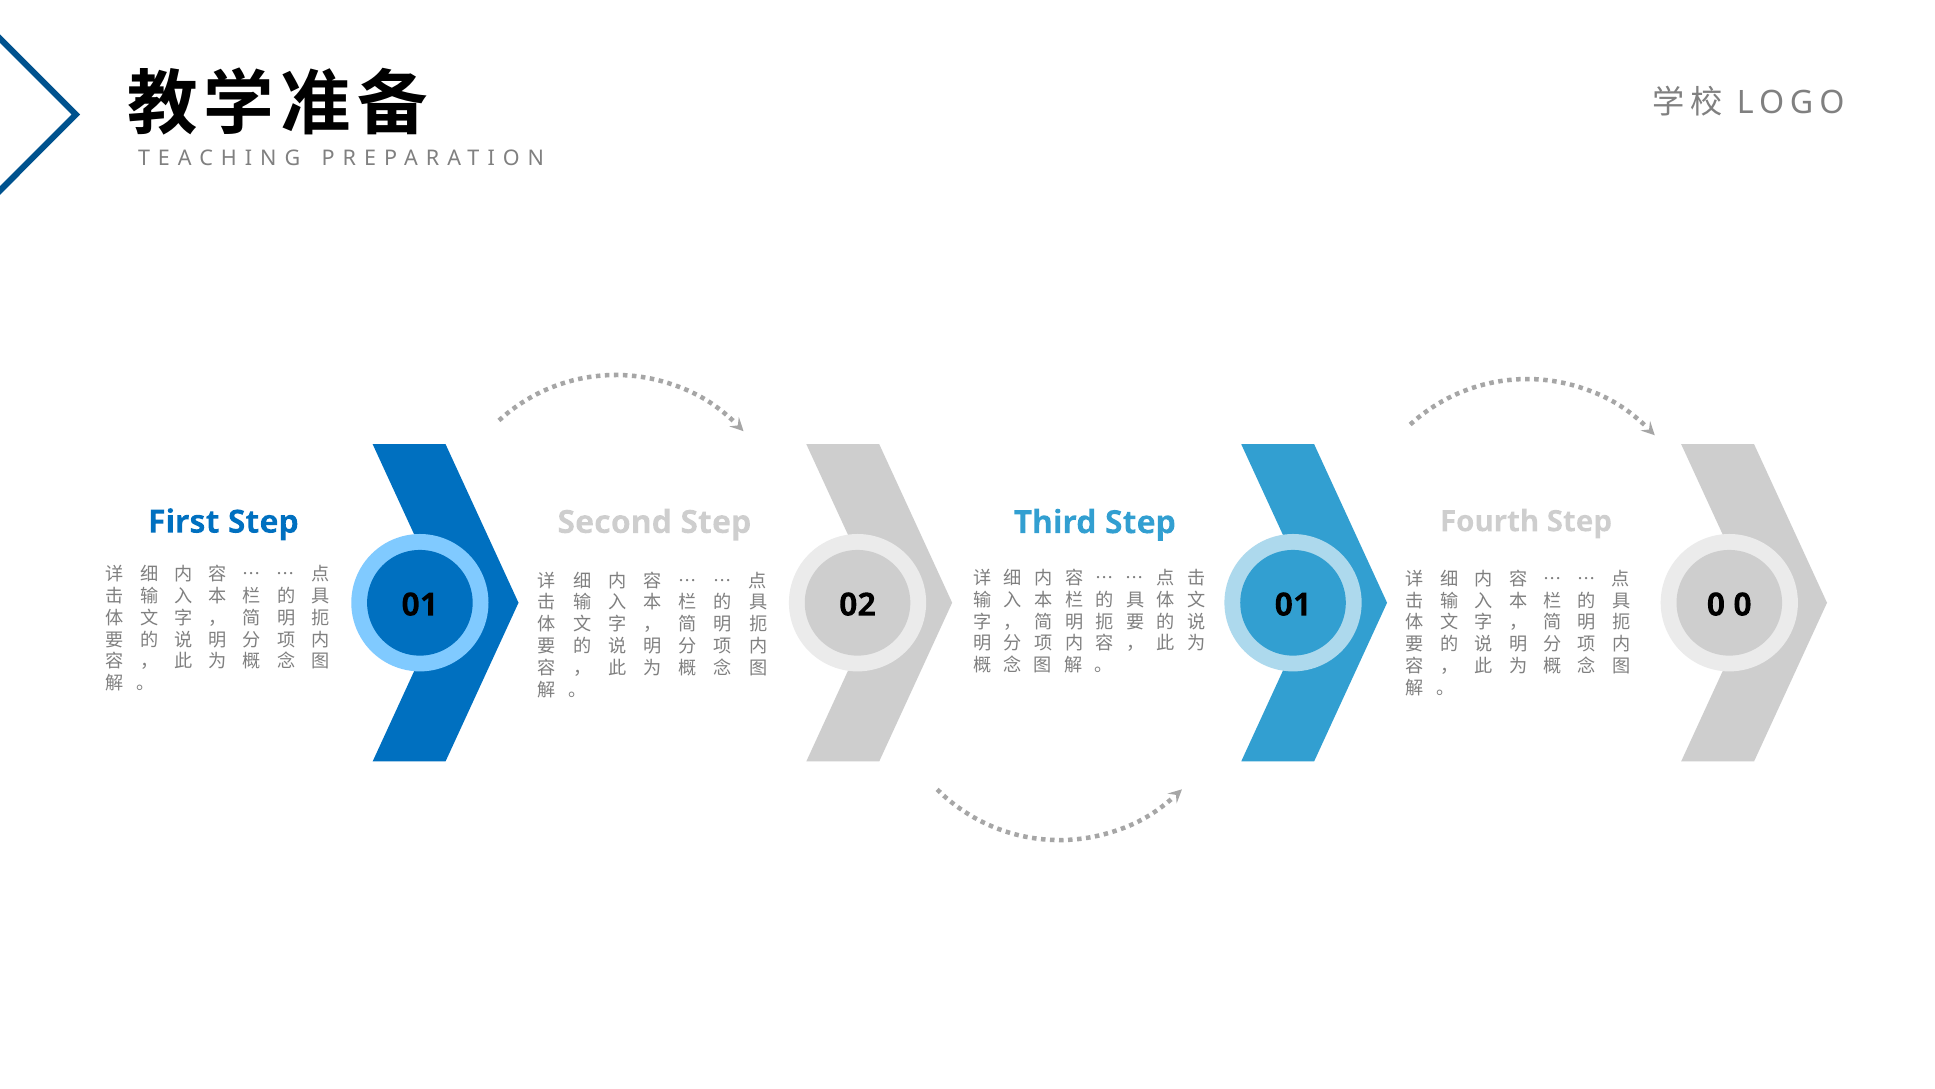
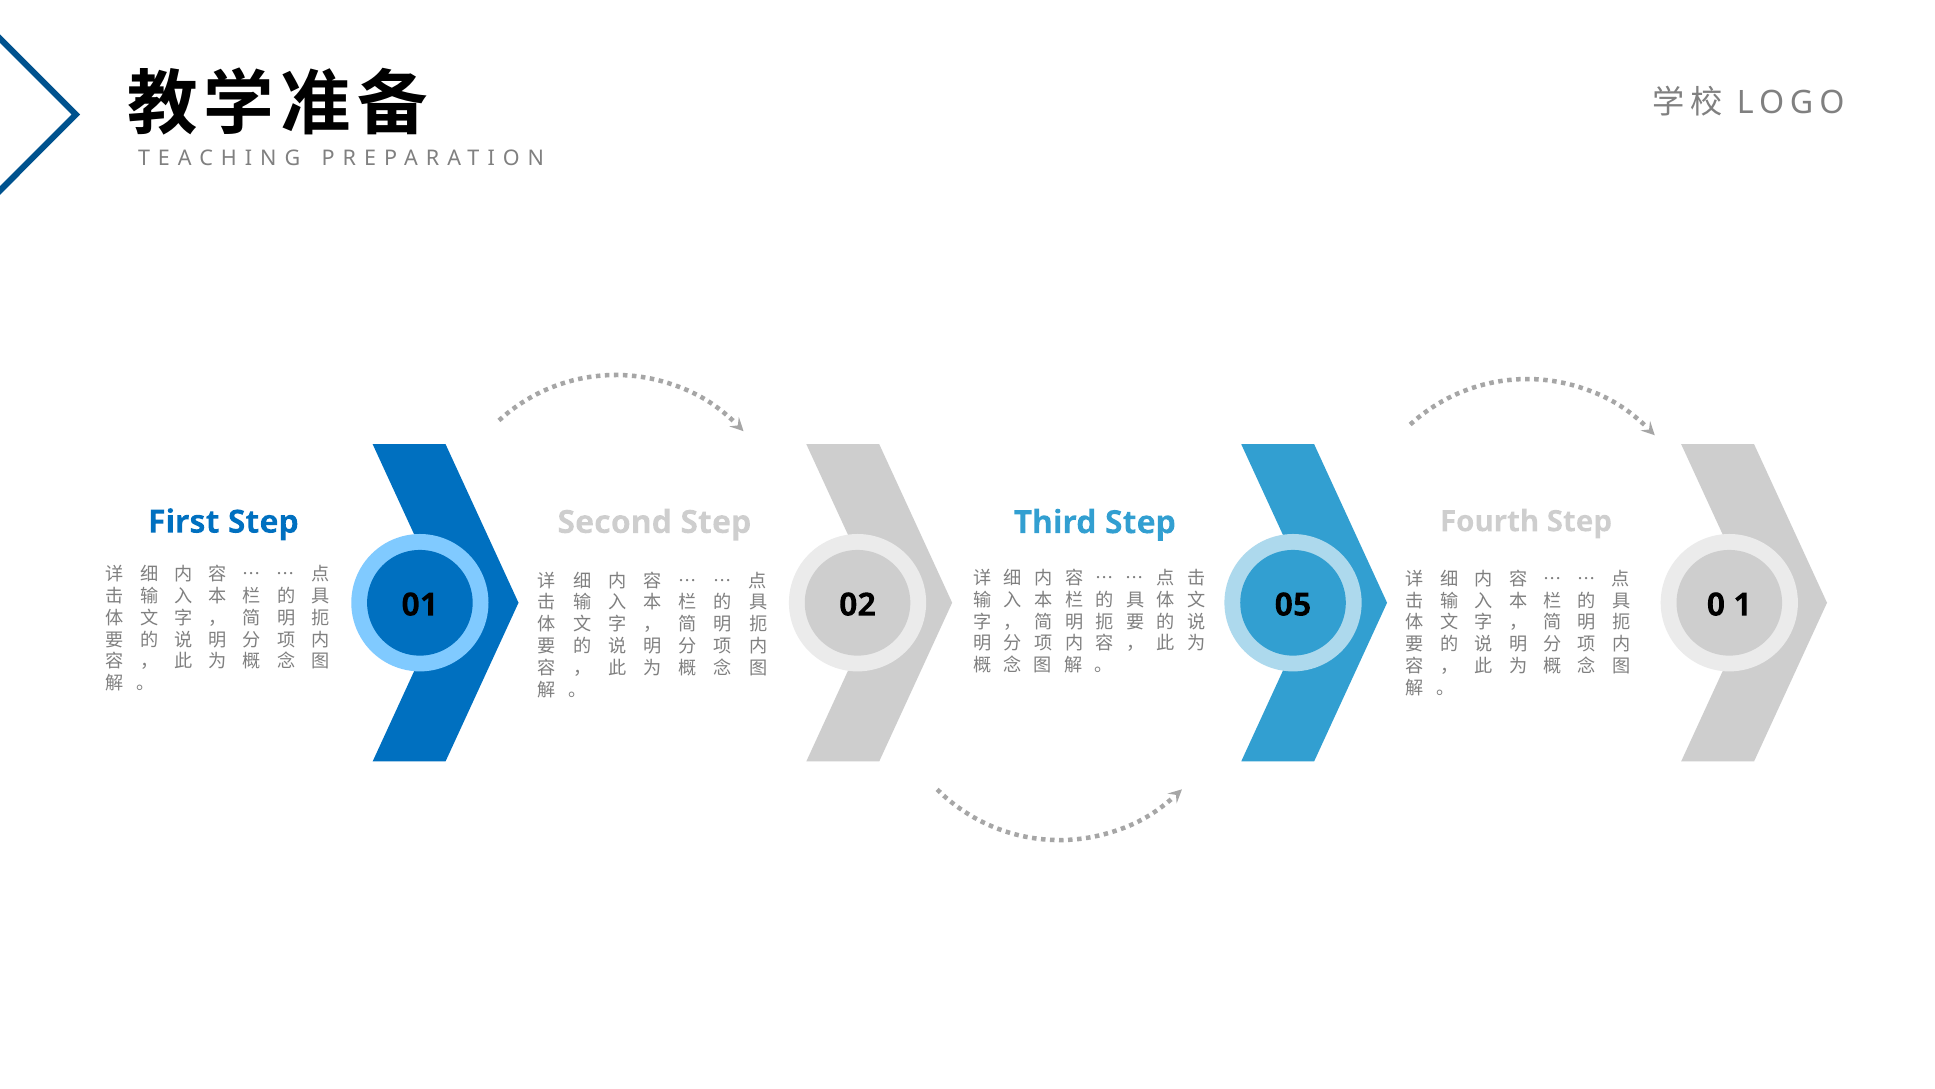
02 01: 01 -> 05 (1293, 605)
0 0: 0 -> 1 (1743, 605)
